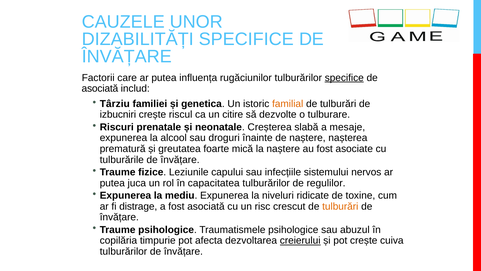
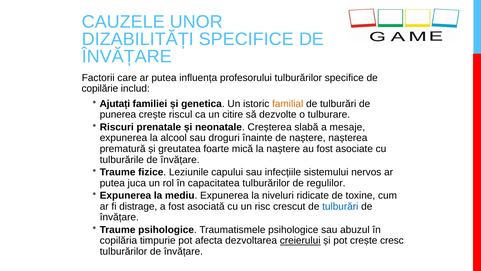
rugăciunilor: rugăciunilor -> profesorului (246, 78)
specifice underline: present -> none (344, 78)
asociată: asociată -> copilărie (100, 88)
Târziu: Târziu -> Ajutați (115, 104)
izbucniri: izbucniri -> punerea (118, 114)
tulburări colour: orange -> blue (340, 206)
cuiva: cuiva -> cresc (392, 240)
